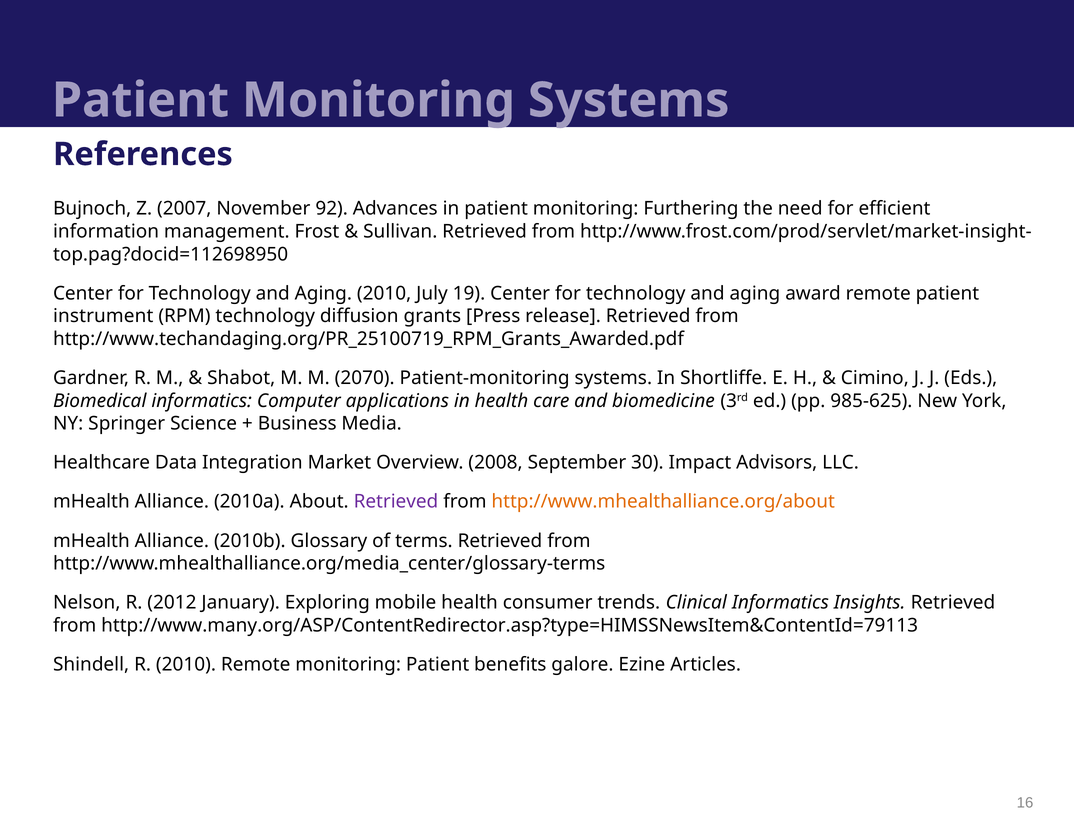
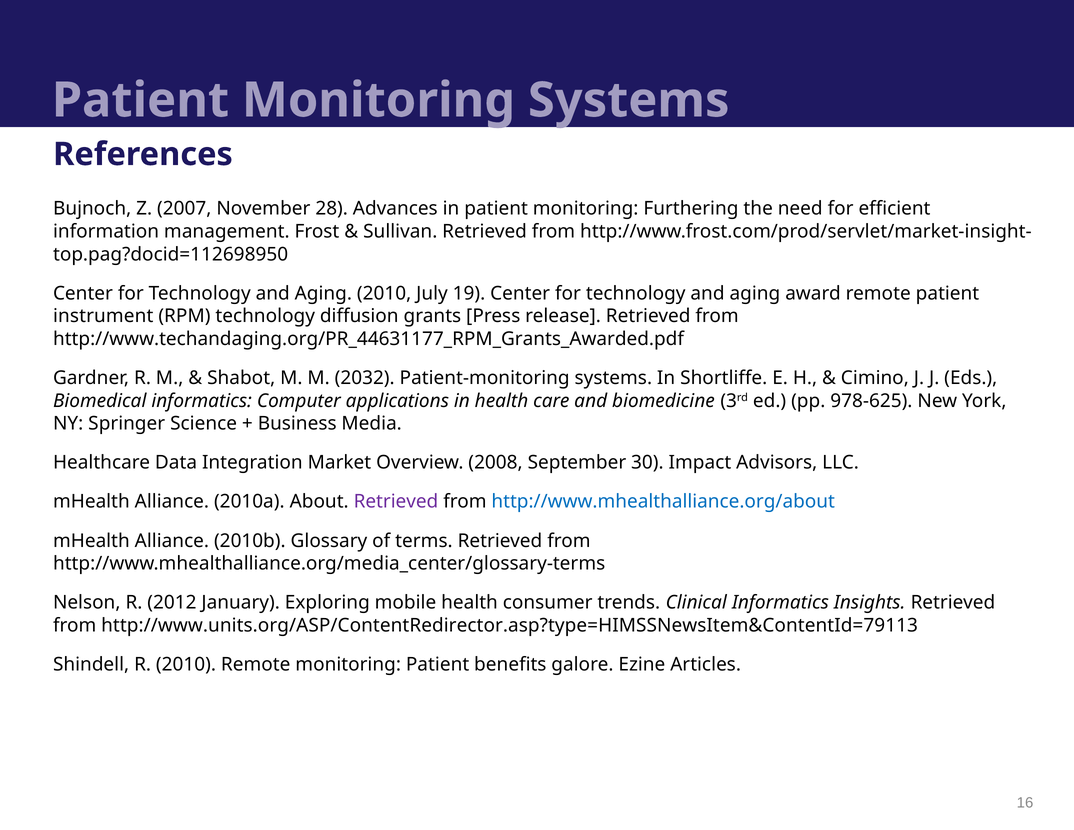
92: 92 -> 28 (332, 209)
http://www.techandaging.org/PR_25100719_RPM_Grants_Awarded.pdf: http://www.techandaging.org/PR_25100719_RPM_Grants_Awarded.pdf -> http://www.techandaging.org/PR_44631177_RPM_Grants_Awarded.pdf (368, 339)
2070: 2070 -> 2032 (365, 378)
985-625: 985-625 -> 978-625 (871, 401)
http://www.mhealthalliance.org/about colour: orange -> blue (663, 502)
http://www.many.org/ASP/ContentRedirector.asp?type=HIMSSNewsItem&ContentId=79113: http://www.many.org/ASP/ContentRedirector.asp?type=HIMSSNewsItem&ContentId=79113 -> http://www.units.org/ASP/ContentRedirector.asp?type=HIMSSNewsItem&ContentId=79113 (510, 625)
